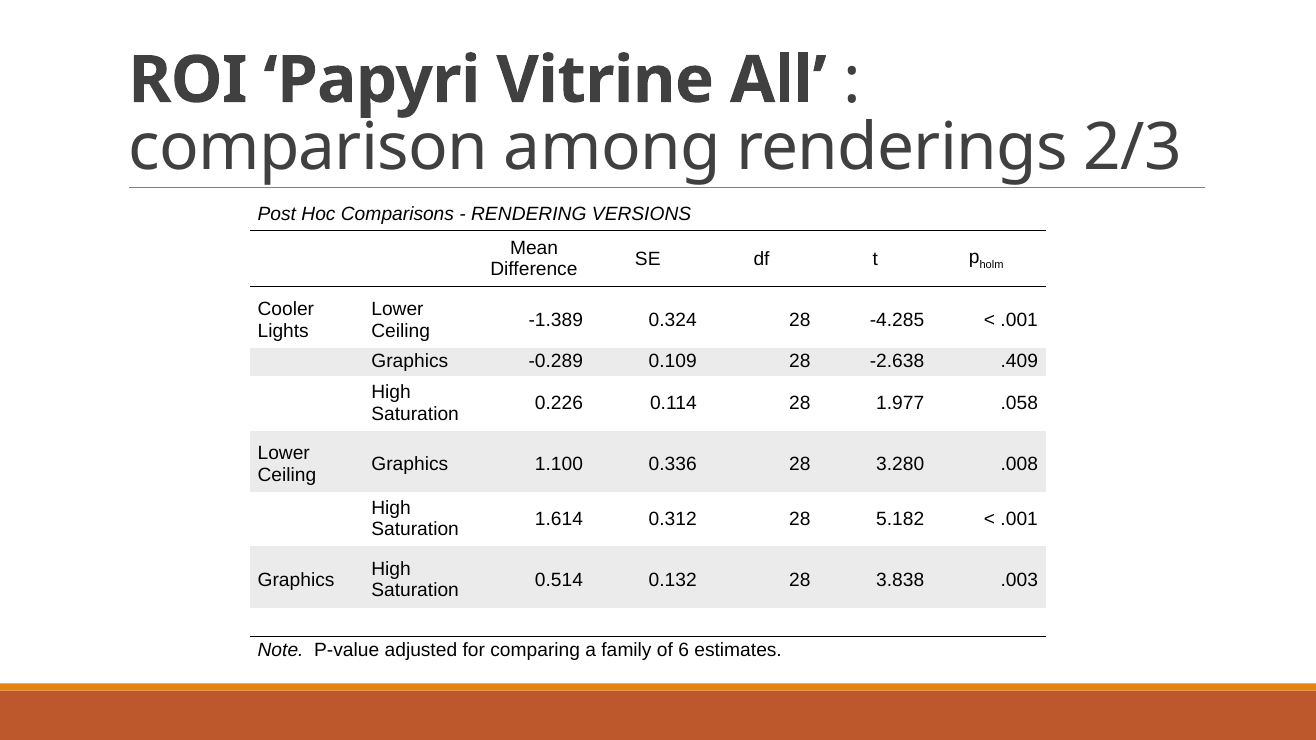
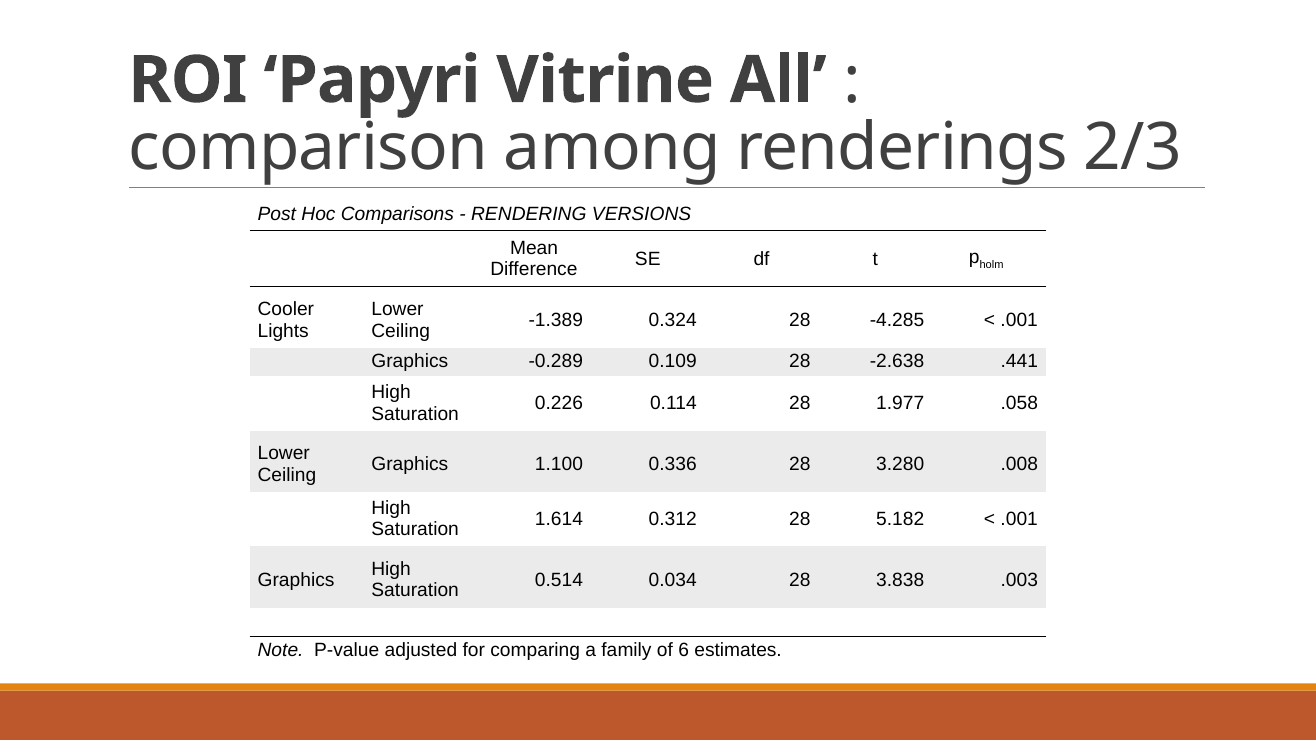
.409: .409 -> .441 (1019, 362)
0.132: 0.132 -> 0.034 (673, 580)
